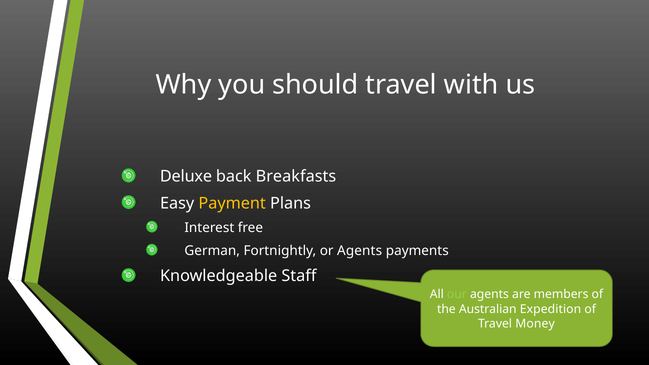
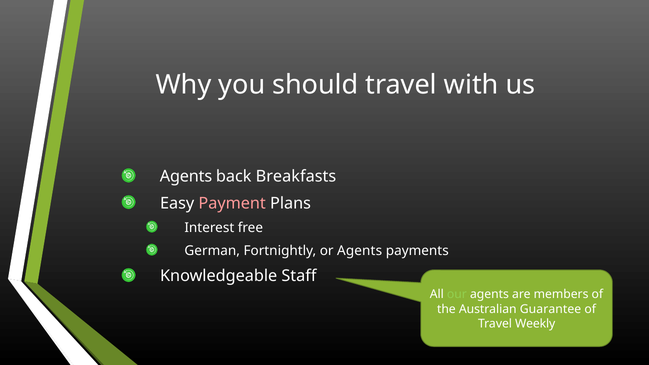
Deluxe: Deluxe -> Agents (186, 176)
Payment colour: yellow -> pink (232, 203)
Expedition: Expedition -> Guarantee (551, 309)
Money: Money -> Weekly (535, 324)
